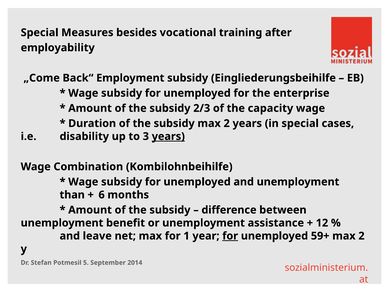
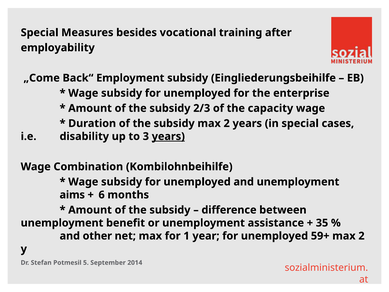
than: than -> aims (72, 195)
12: 12 -> 35 (322, 223)
leave: leave -> other (97, 236)
for underline: present -> none (230, 236)
